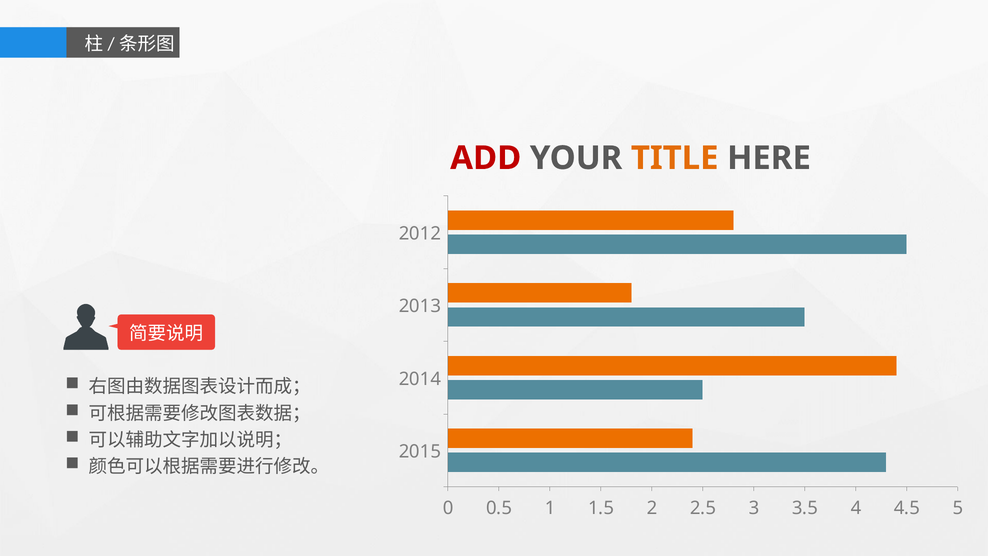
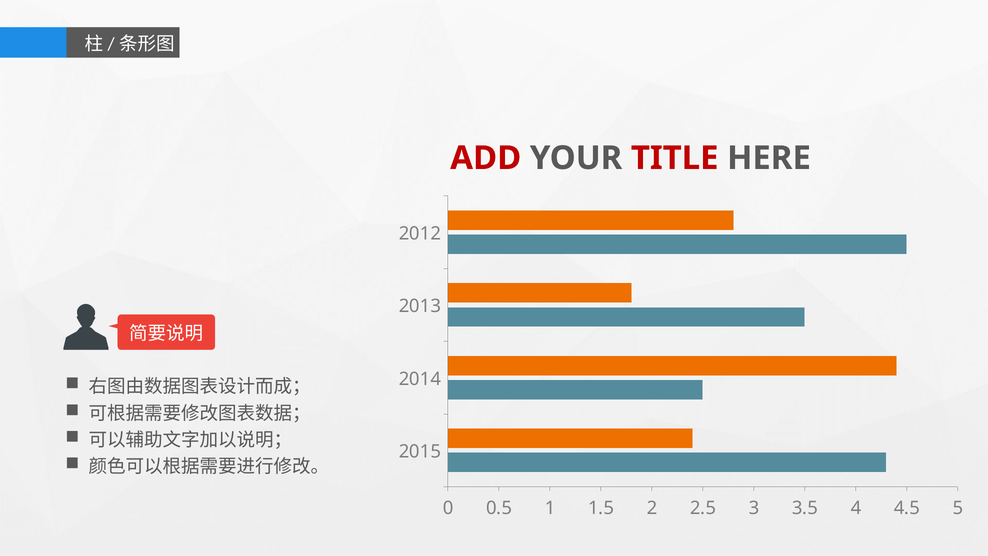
TITLE colour: orange -> red (675, 158)
